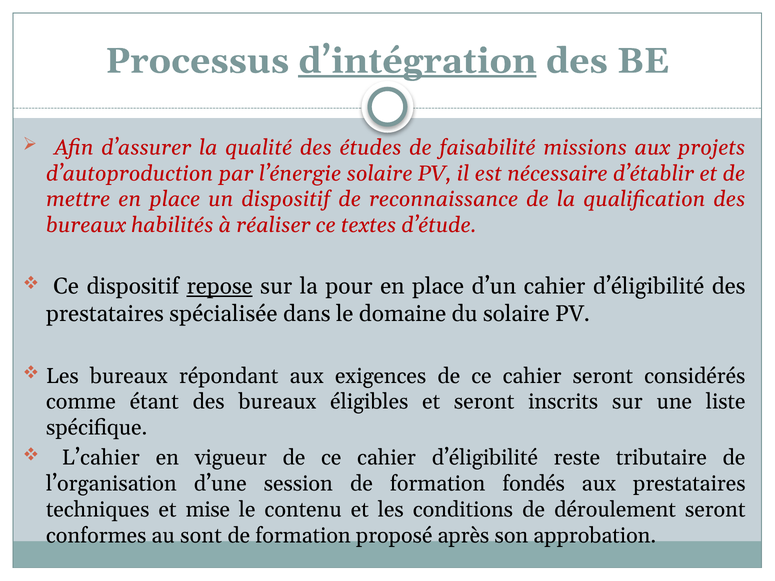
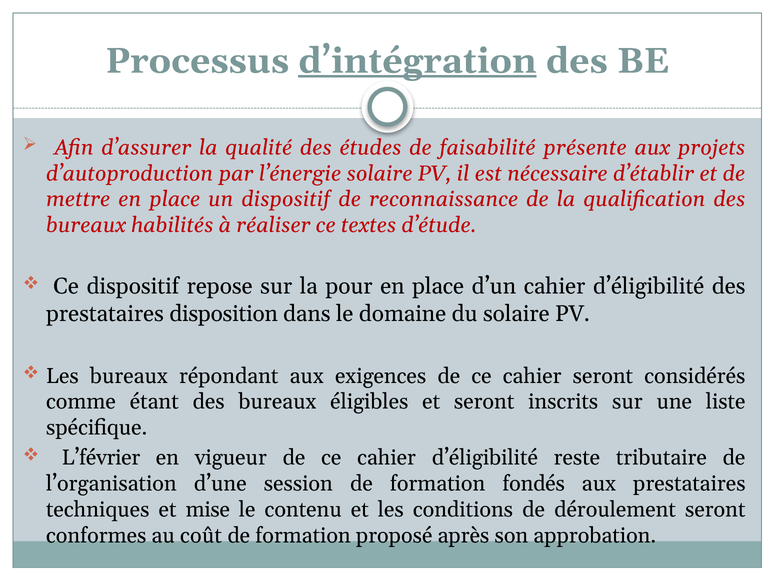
missions: missions -> présente (585, 148)
repose underline: present -> none (220, 287)
spécialisée: spécialisée -> disposition (224, 314)
L’cahier: L’cahier -> L’février (101, 458)
sont: sont -> coût (201, 536)
